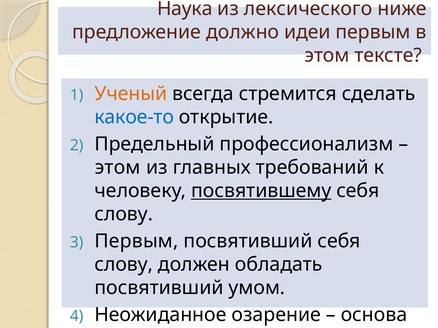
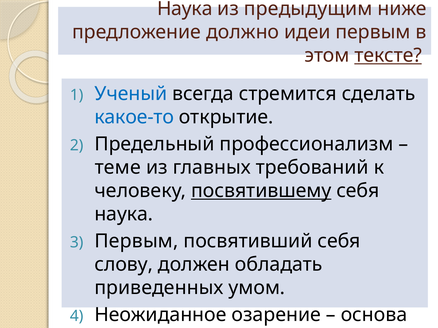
лексического: лексического -> предыдущим (308, 9)
тексте underline: none -> present (388, 56)
Ученый colour: orange -> blue (131, 94)
этом: этом -> теме (118, 168)
слову: слову -> наука (124, 214)
посвятивший: посвятивший -> приведенных (159, 288)
